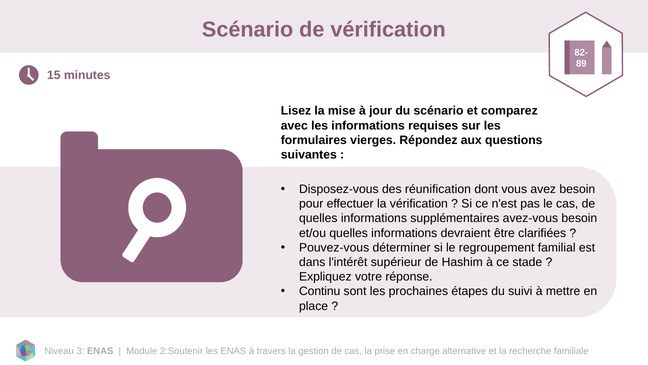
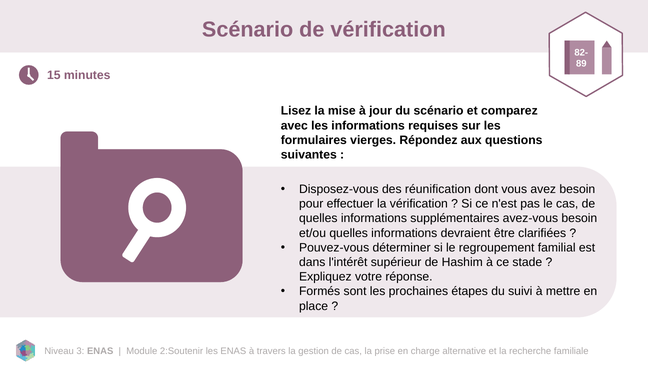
Continu: Continu -> Formés (320, 291)
